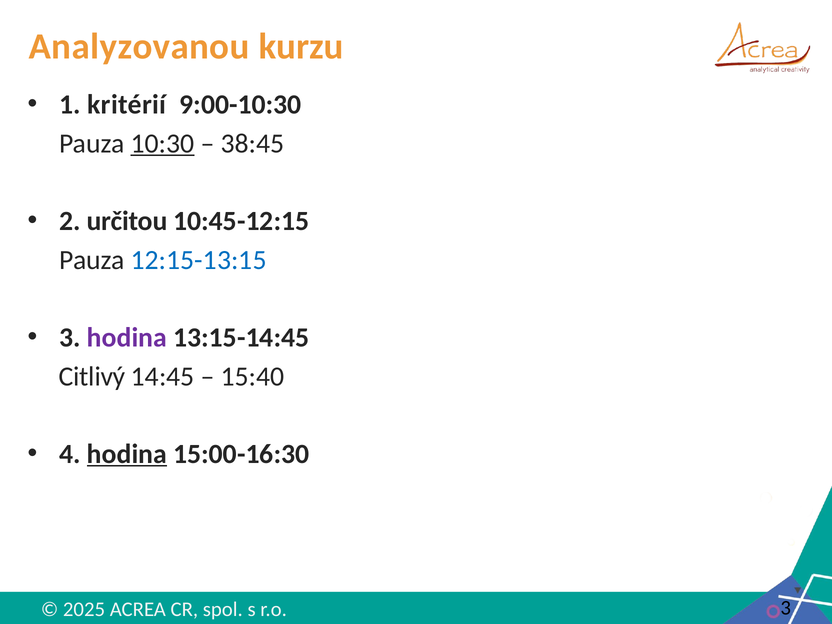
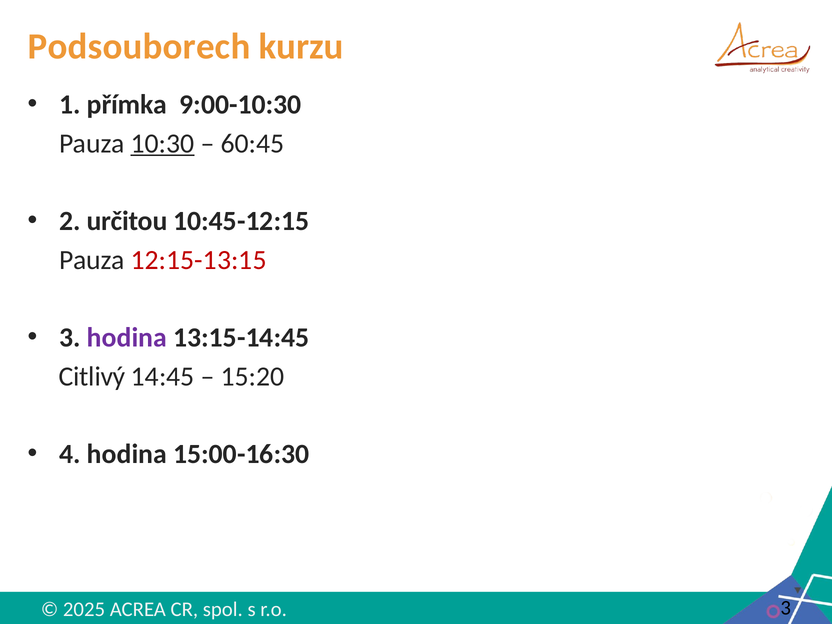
Analyzovanou: Analyzovanou -> Podsouborech (139, 47)
kritérií: kritérií -> přímka (127, 105)
38:45: 38:45 -> 60:45 (253, 143)
12:15-13:15 colour: blue -> red (199, 260)
15:40: 15:40 -> 15:20 (253, 376)
hodina underline: present -> none (127, 454)
